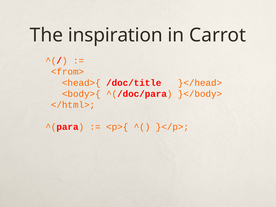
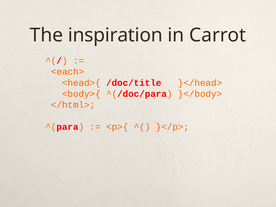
<from>: <from> -> <each> (67, 72)
